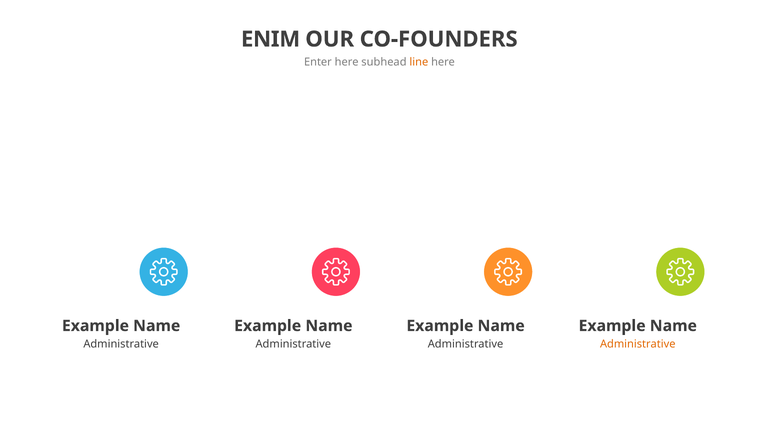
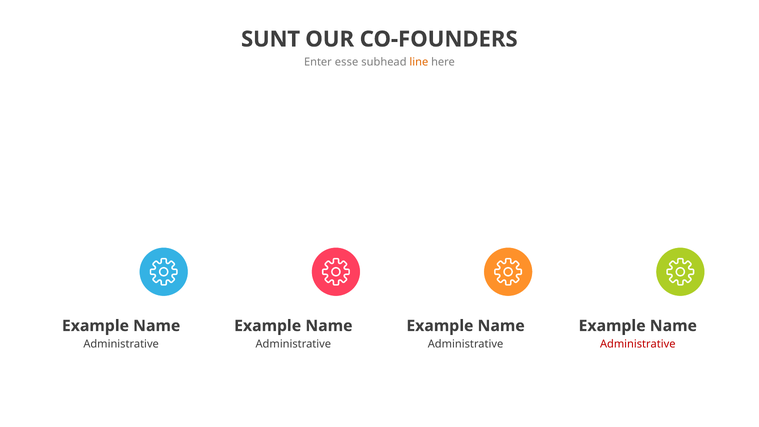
ENIM: ENIM -> SUNT (271, 39)
Enter here: here -> esse (347, 62)
Administrative colour: orange -> red (638, 344)
